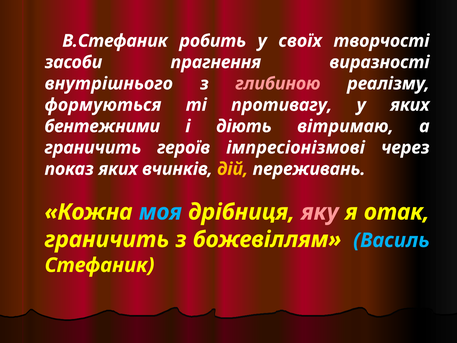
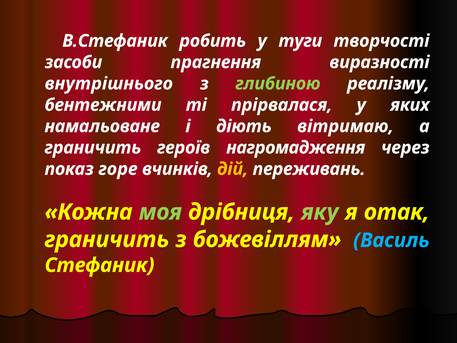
своїх: своїх -> туги (300, 41)
глибиною colour: pink -> light green (278, 84)
формуються: формуються -> бентежними (103, 105)
противагу: противагу -> прірвалася (282, 105)
бентежними: бентежними -> намальоване (102, 126)
імпресіонізмові: імпресіонізмові -> нагромадження (296, 148)
показ яких: яких -> горе (118, 169)
моя colour: light blue -> light green (160, 212)
яку colour: pink -> light green (320, 212)
